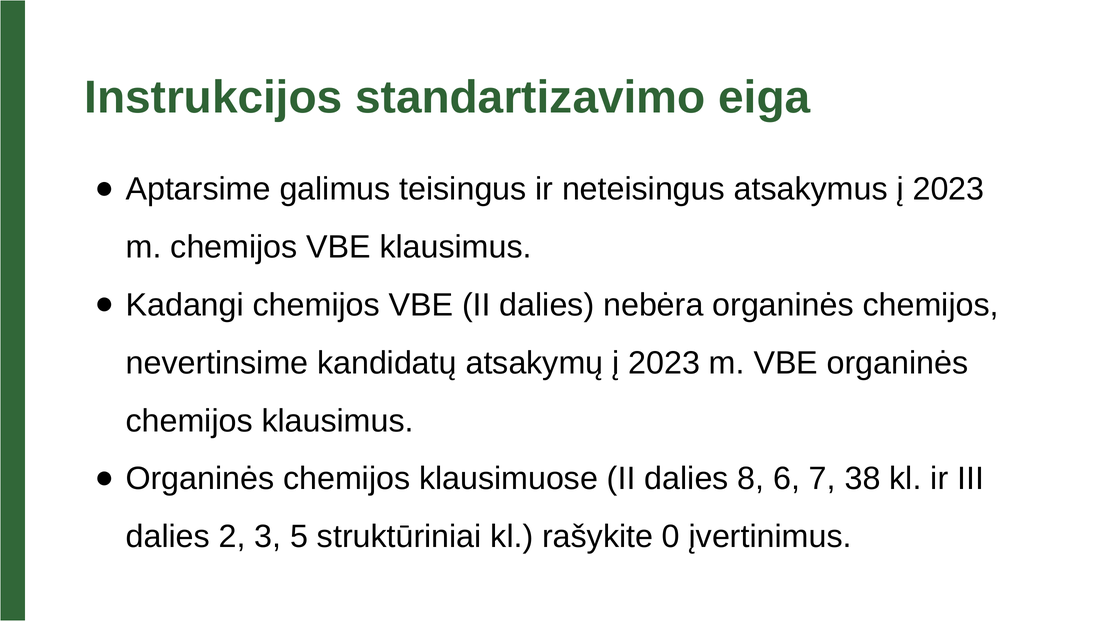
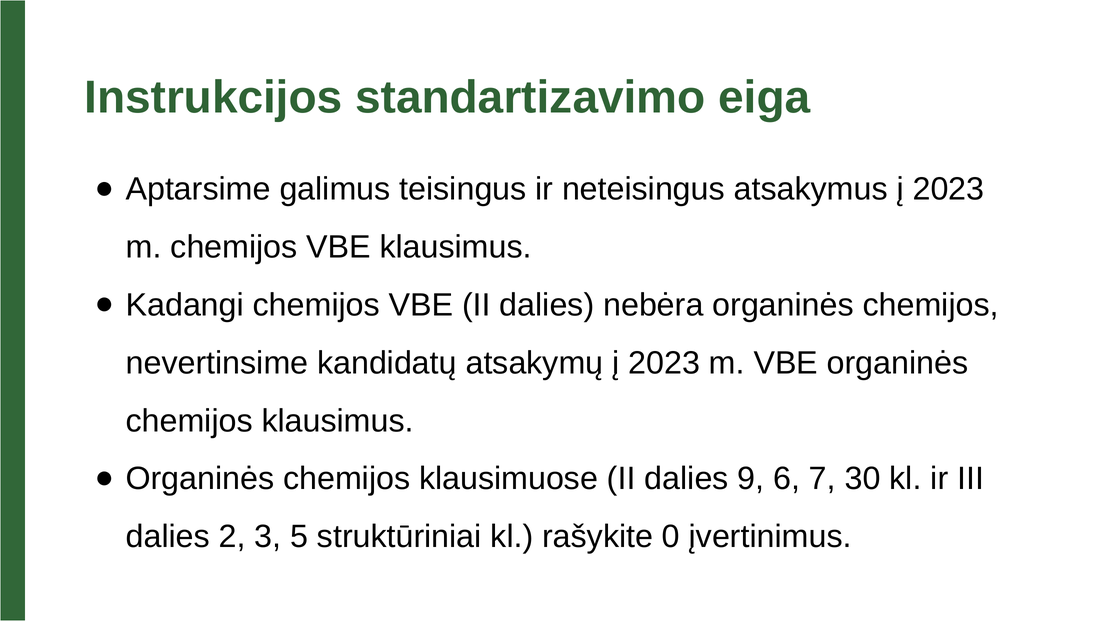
8: 8 -> 9 (751, 479)
38: 38 -> 30 (863, 479)
